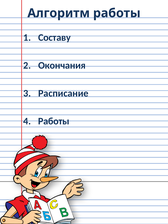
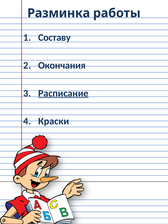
Алгоритм: Алгоритм -> Разминка (59, 13)
Расписание underline: none -> present (63, 93)
Работы: Работы -> Краски (54, 121)
